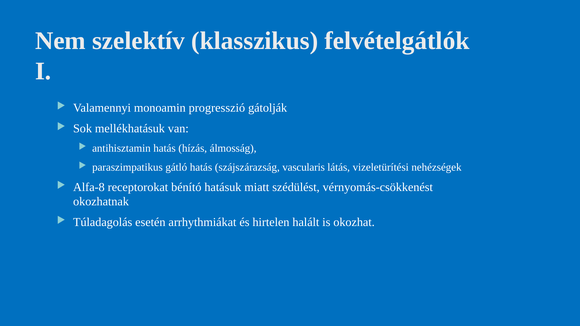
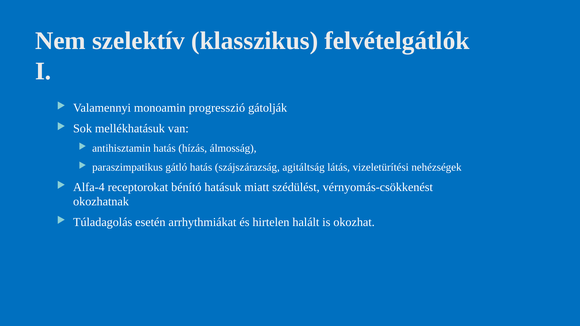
vascularis: vascularis -> agitáltság (304, 167)
Alfa-8: Alfa-8 -> Alfa-4 (89, 187)
